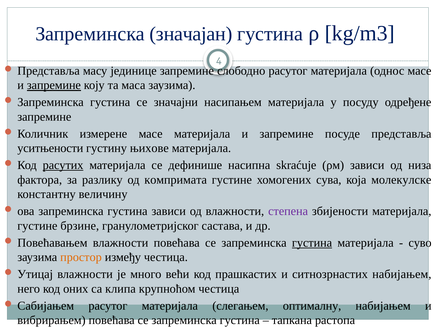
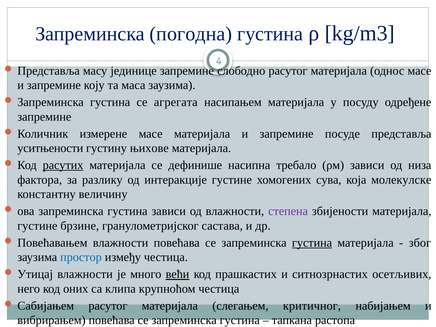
значајан: значајан -> погодна (191, 34)
запремине underline: present -> none (54, 85)
значајни: значајни -> агрегата (176, 102)
skraćuje: skraćuje -> требало (296, 165)
компримата: компримата -> интеракције (176, 180)
суво: суво -> због (420, 243)
простор colour: orange -> blue (81, 257)
већи underline: none -> present (178, 274)
ситнозрнастих набијањем: набијањем -> осетљивих (402, 274)
оптималну: оптималну -> критичног (312, 306)
